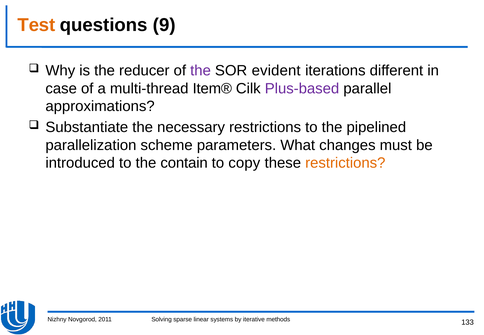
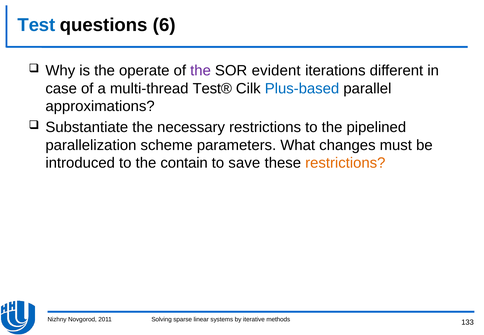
Test colour: orange -> blue (36, 25)
9: 9 -> 6 (164, 25)
reducer: reducer -> operate (144, 71)
Item®: Item® -> Test® (212, 89)
Plus-based colour: purple -> blue (302, 89)
copy: copy -> save (244, 163)
